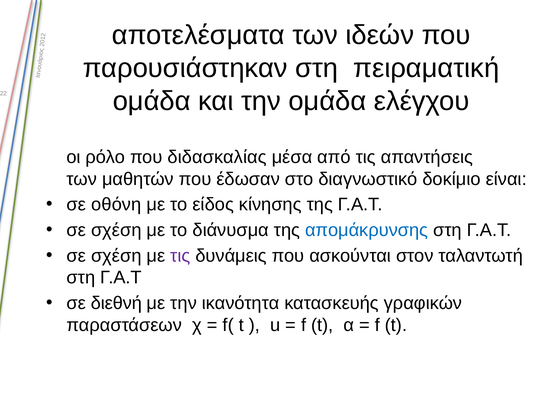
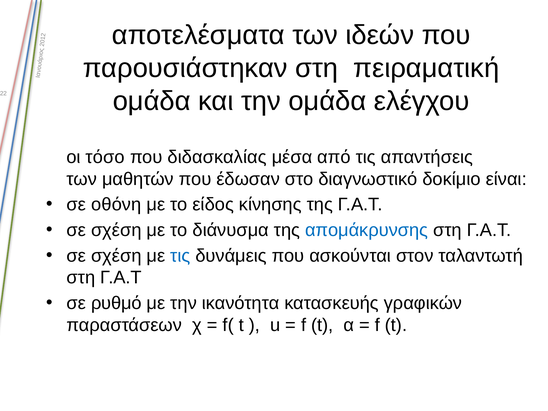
ρόλο: ρόλο -> τόσο (105, 157)
τις colour: purple -> blue (180, 256)
διεθνή: διεθνή -> ρυθμό (116, 303)
